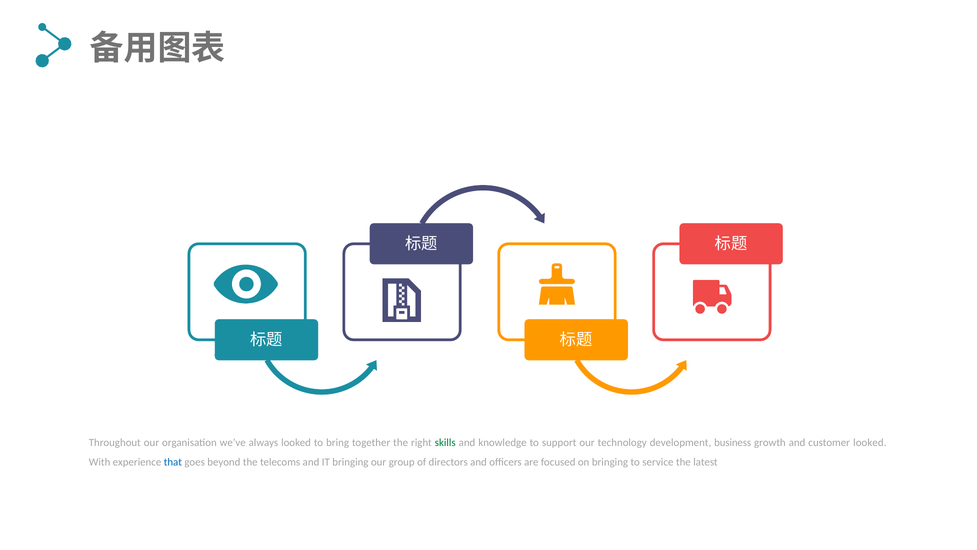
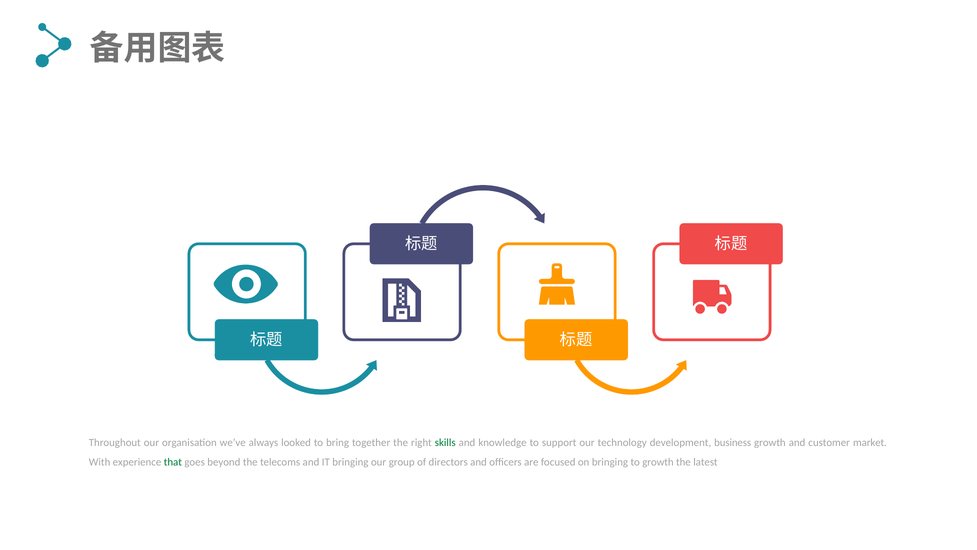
customer looked: looked -> market (870, 443)
that colour: blue -> green (173, 462)
to service: service -> growth (658, 462)
